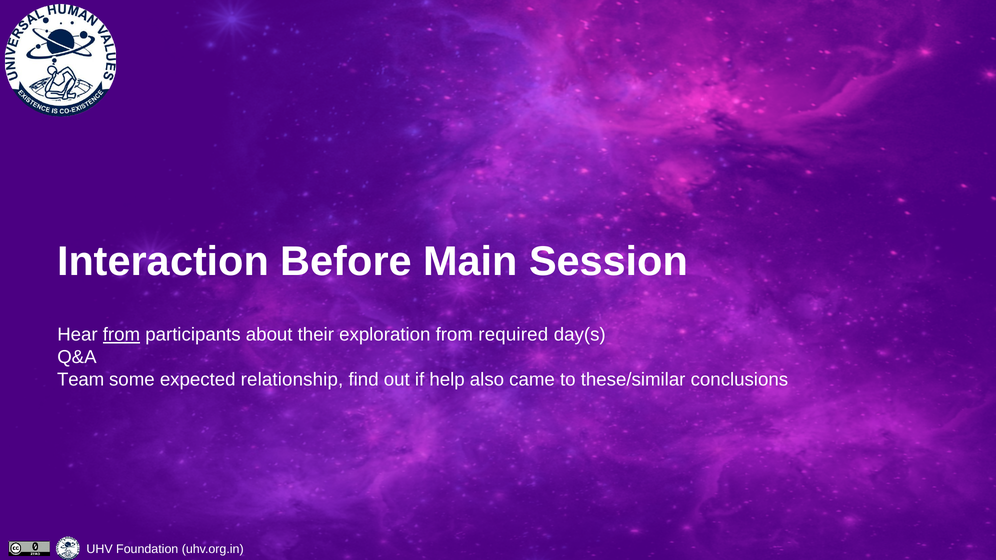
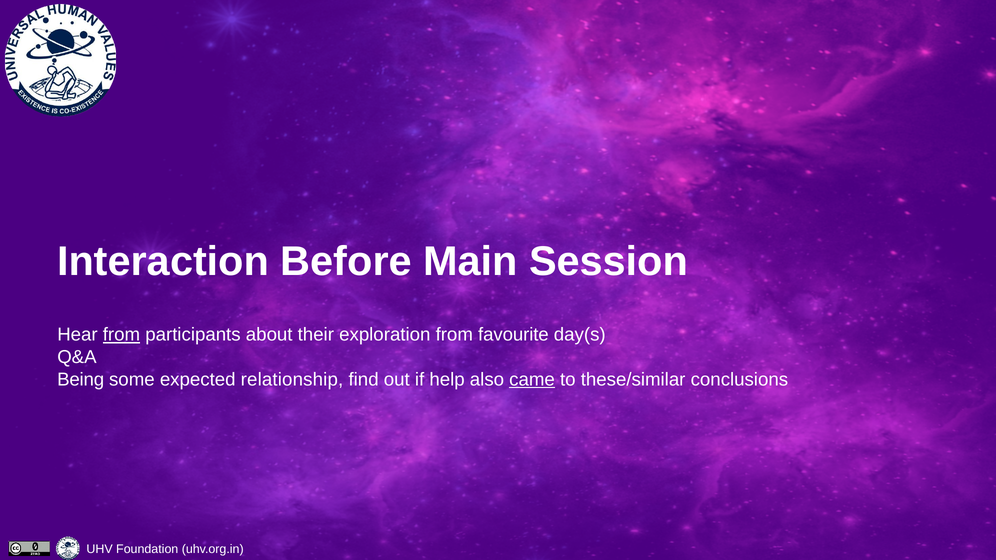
required: required -> favourite (513, 335)
Team: Team -> Being (81, 380)
came underline: none -> present (532, 380)
